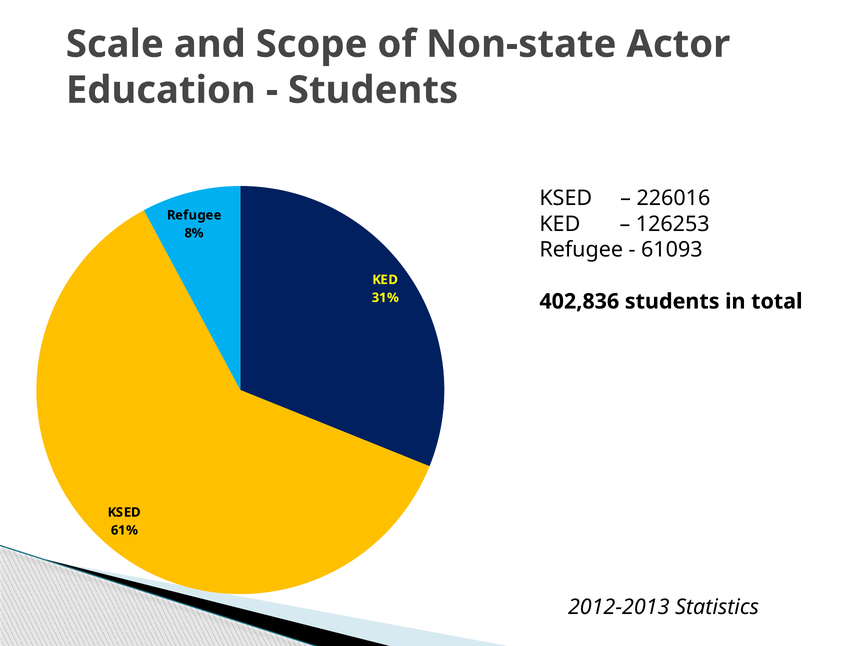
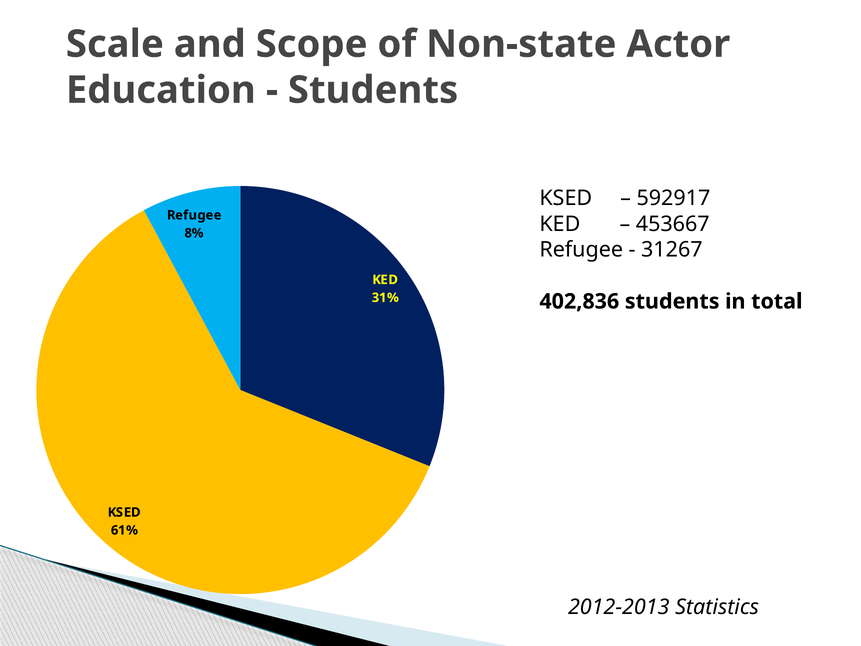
226016: 226016 -> 592917 (673, 198)
126253: 126253 -> 453667 (673, 224)
61093: 61093 -> 31267 (672, 250)
